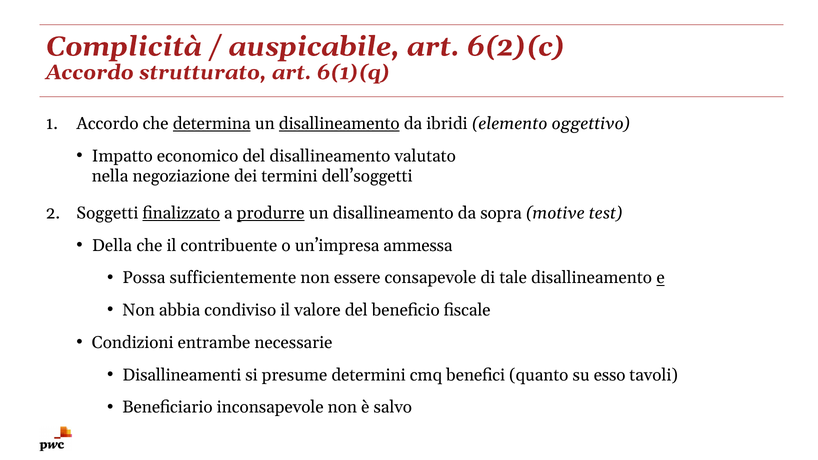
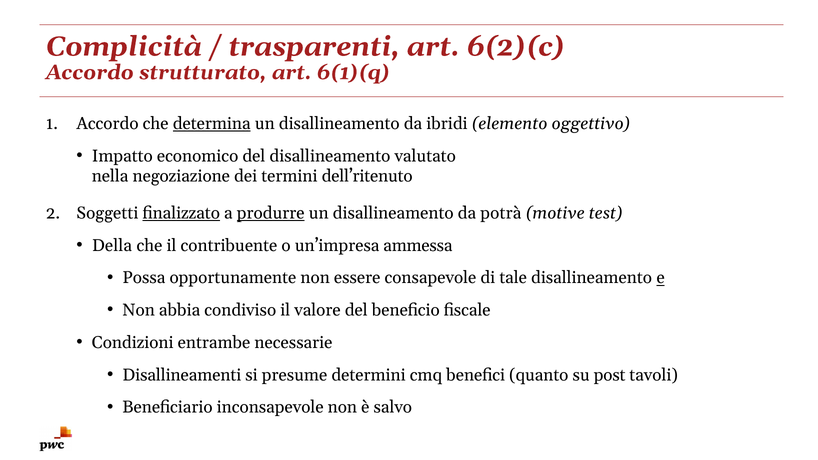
auspicabile: auspicabile -> trasparenti (314, 47)
disallineamento underline: present -> none (339, 124)
dell’soggetti: dell’soggetti -> dell’ritenuto (367, 176)
sopra: sopra -> potrà (501, 213)
sufficientemente: sufficientemente -> opportunamente (233, 278)
esso: esso -> post (610, 375)
